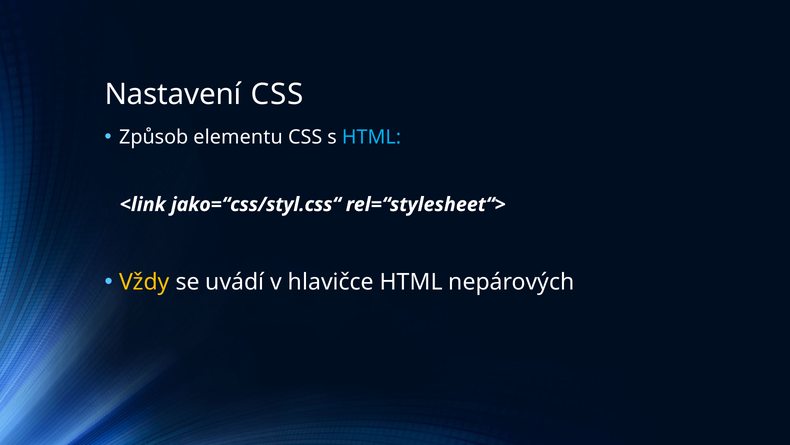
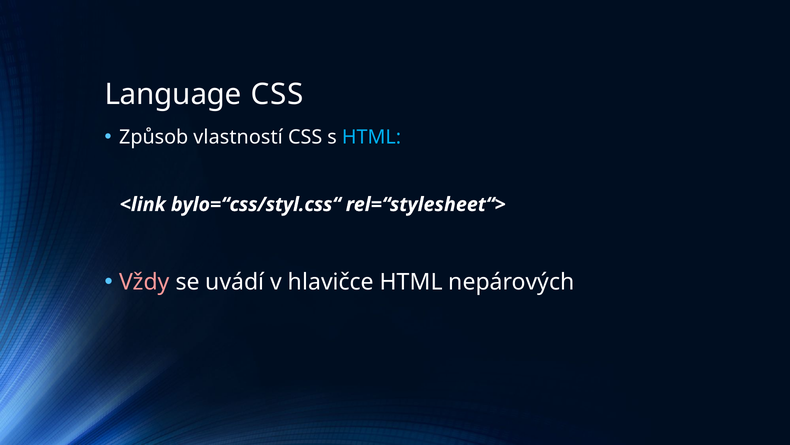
Nastavení: Nastavení -> Language (173, 94)
elementu: elementu -> vlastností (238, 137)
jako=“css/styl.css“: jako=“css/styl.css“ -> bylo=“css/styl.css“ (256, 204)
Vždy colour: yellow -> pink (144, 282)
